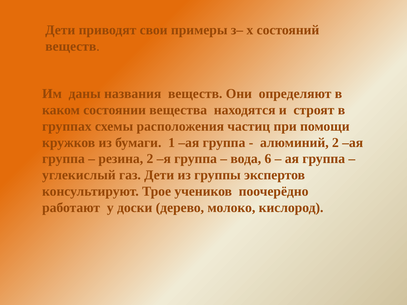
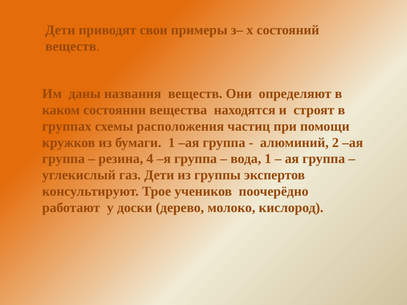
резина 2: 2 -> 4 (150, 159)
вода 6: 6 -> 1 (268, 159)
